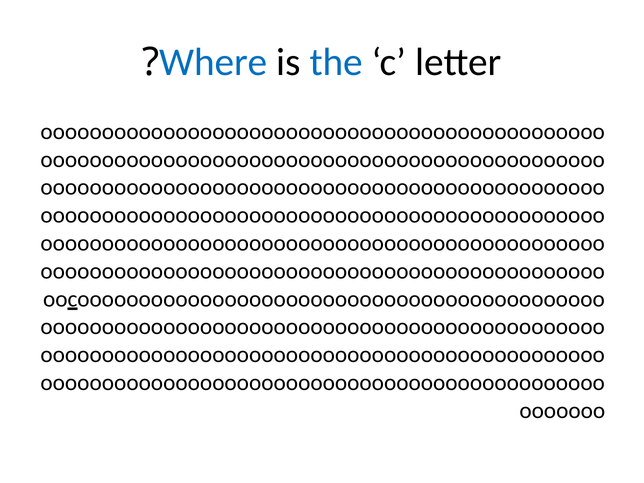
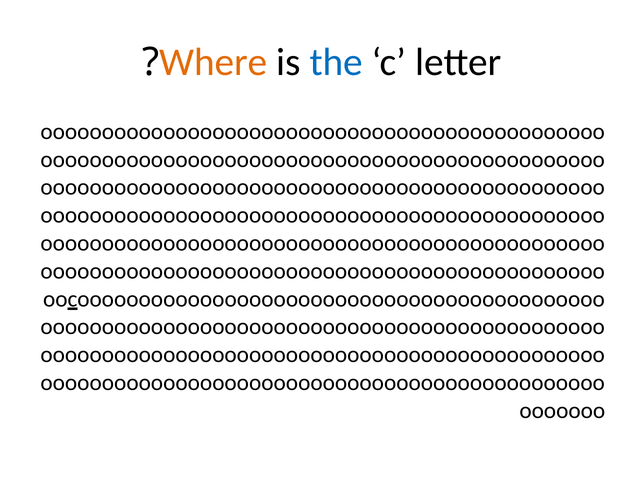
Where colour: blue -> orange (213, 62)
